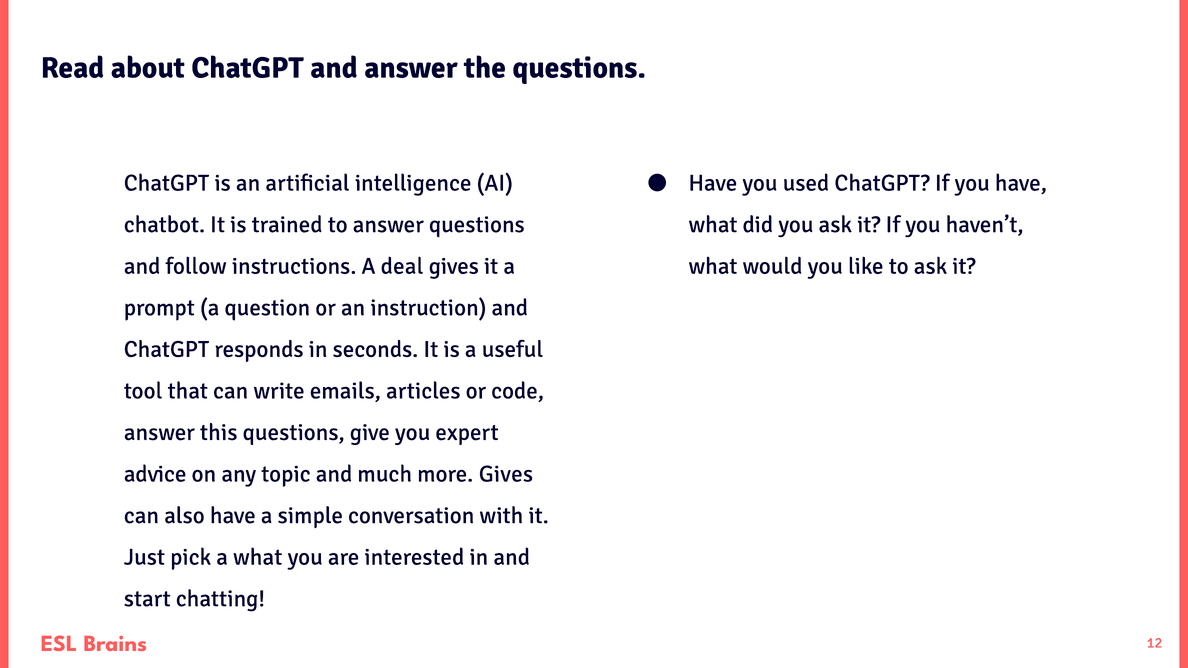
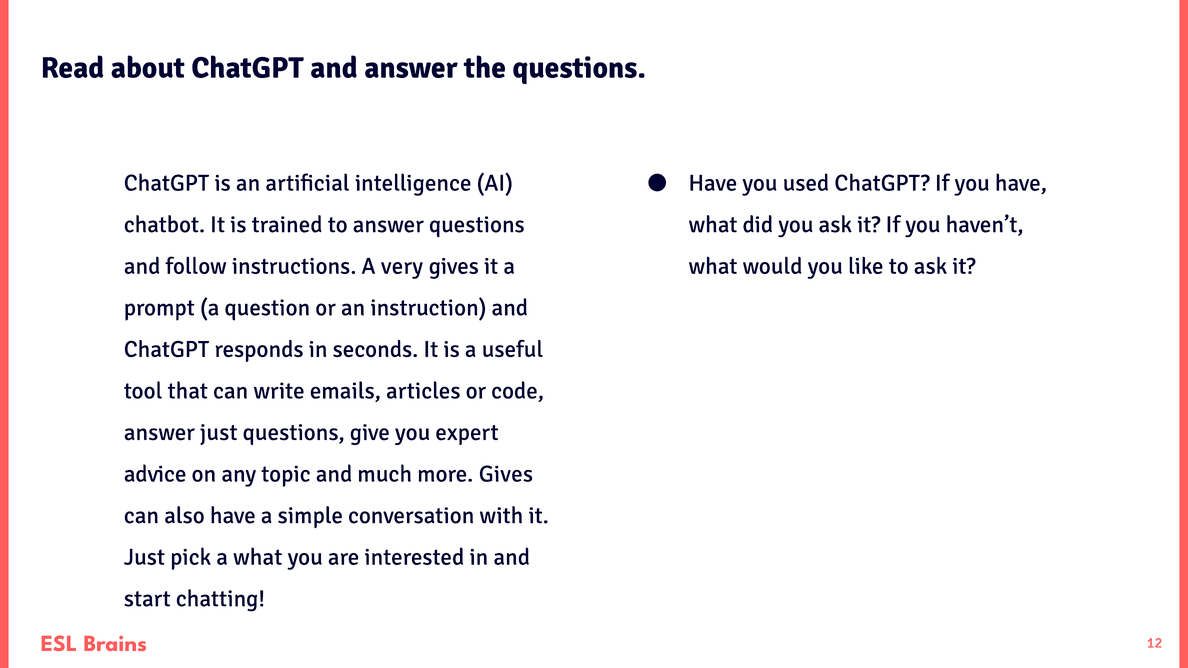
deal: deal -> very (402, 266)
answer this: this -> just (219, 433)
